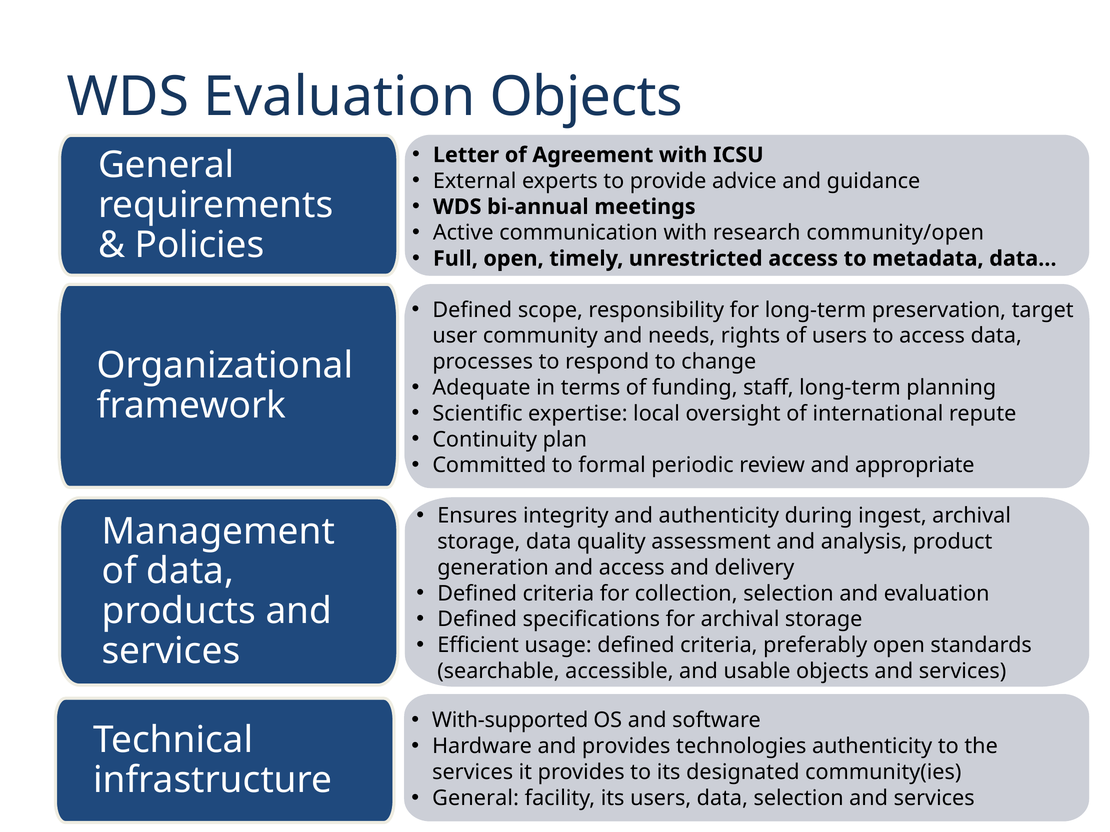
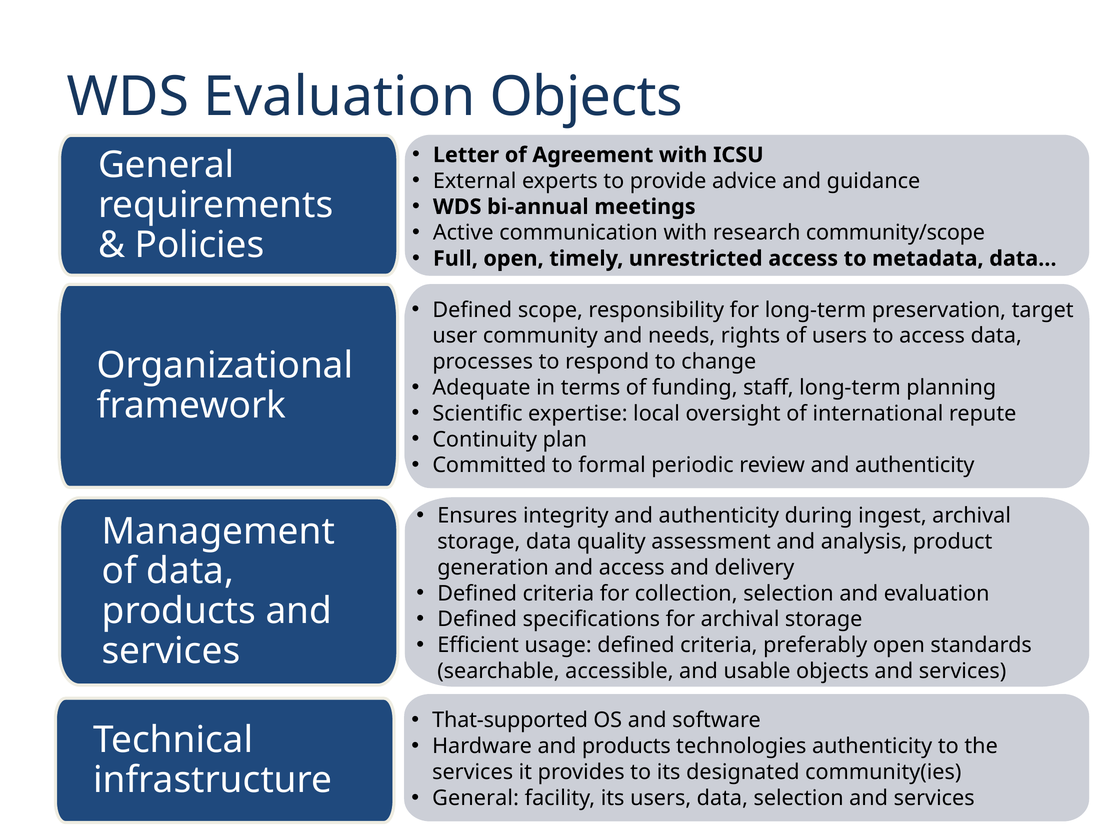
community/open: community/open -> community/scope (895, 233)
review and appropriate: appropriate -> authenticity (915, 466)
With-supported: With-supported -> That-supported (510, 721)
and provides: provides -> products (626, 747)
